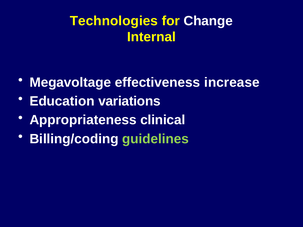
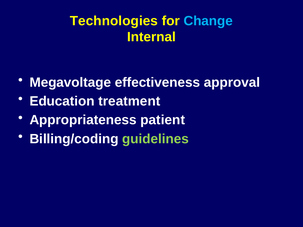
Change colour: white -> light blue (208, 21)
increase: increase -> approval (232, 82)
variations: variations -> treatment (129, 101)
clinical: clinical -> patient (163, 120)
